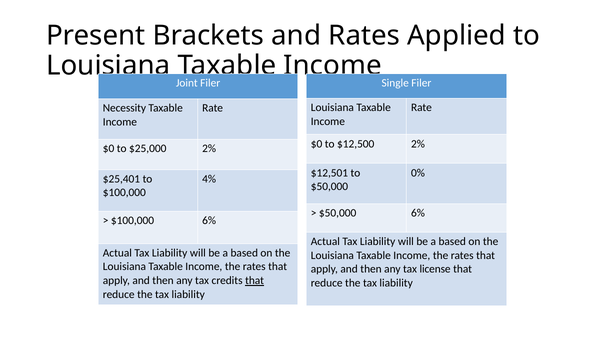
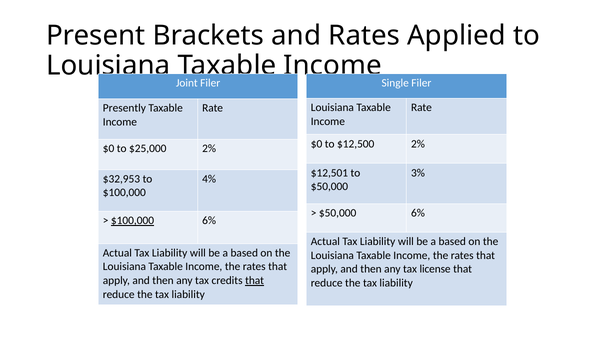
Necessity: Necessity -> Presently (124, 108)
0%: 0% -> 3% (418, 173)
$25,401: $25,401 -> $32,953 (121, 179)
$100,000 underline: none -> present (133, 221)
